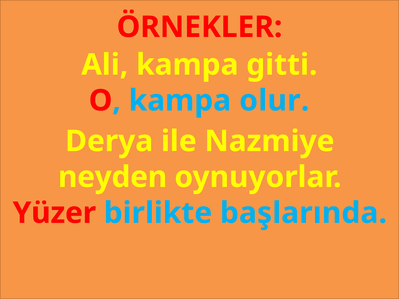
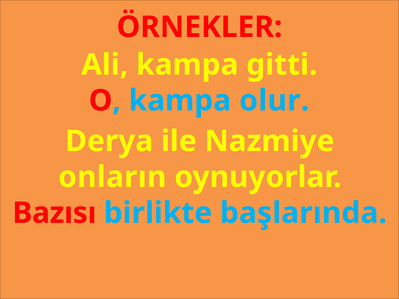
neyden: neyden -> onların (112, 177)
Yüzer: Yüzer -> Bazısı (54, 213)
